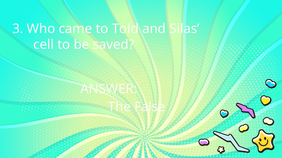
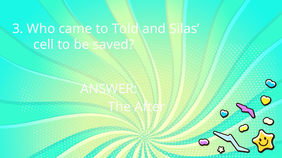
False: False -> After (150, 107)
